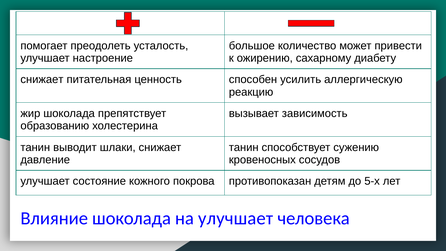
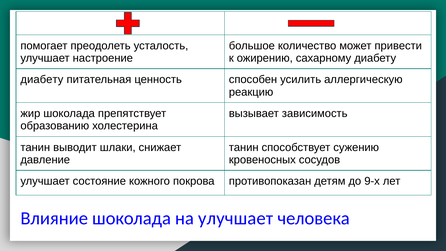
снижает: снижает -> диабету (42, 80)
5-х: 5-х -> 9-х (372, 181)
